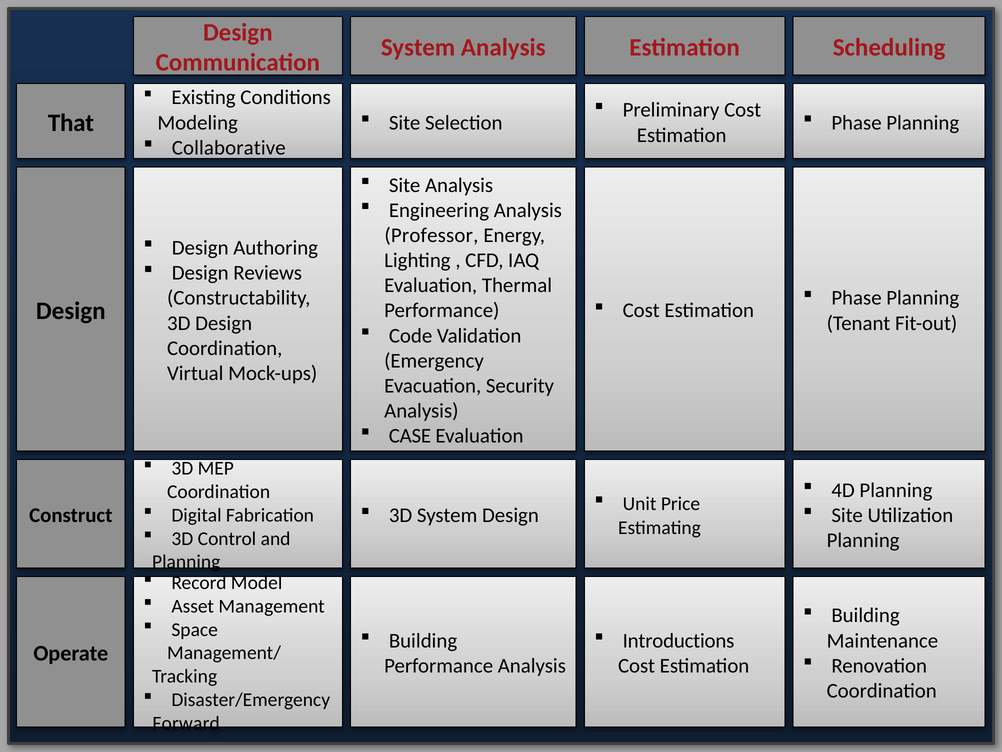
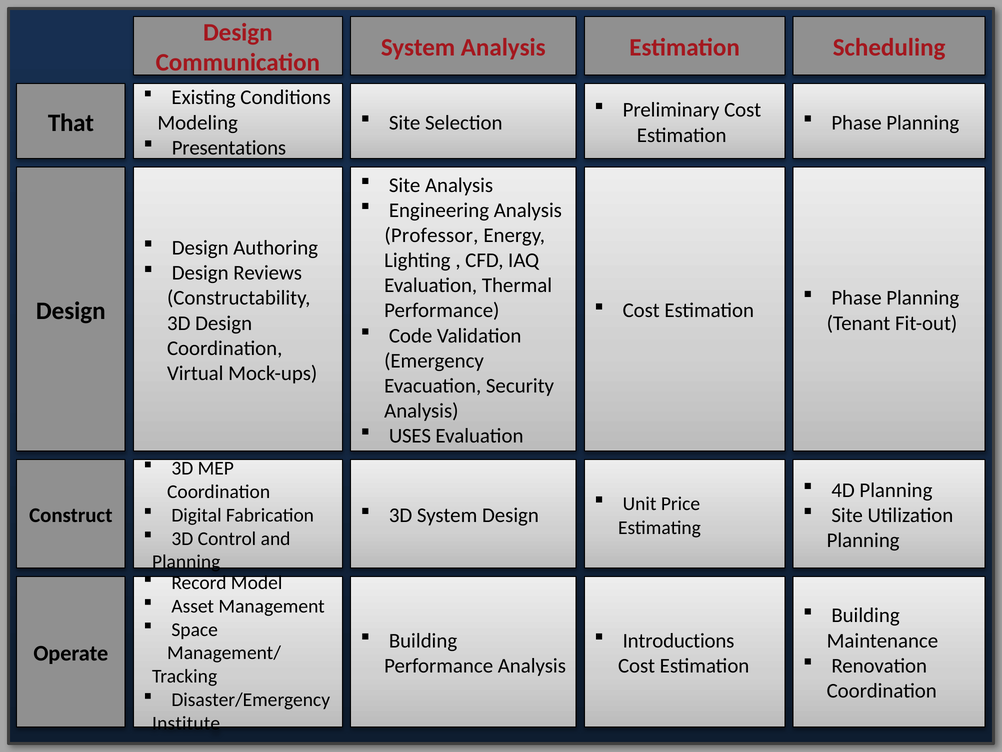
Collaborative: Collaborative -> Presentations (229, 148)
CASE: CASE -> USES (410, 436)
Forward: Forward -> Institute (186, 723)
